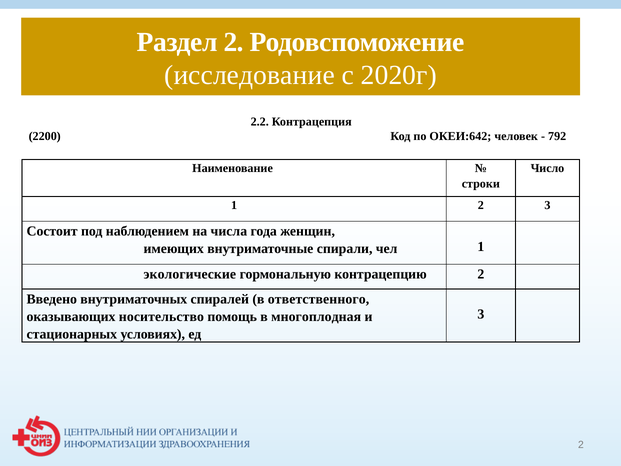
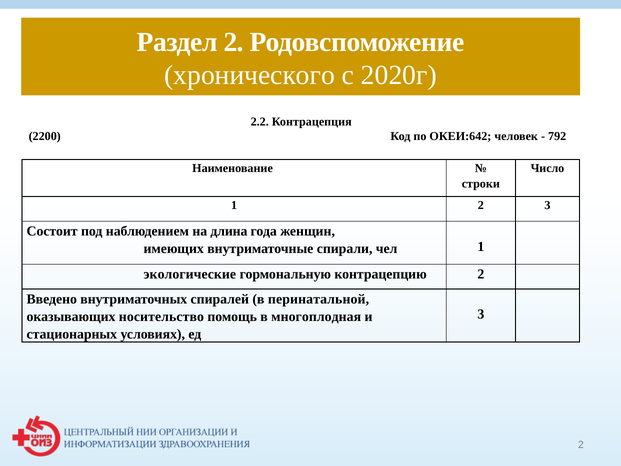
исследование: исследование -> хронического (250, 75)
числа: числа -> длина (229, 231)
ответственного: ответственного -> перинатальной (319, 299)
